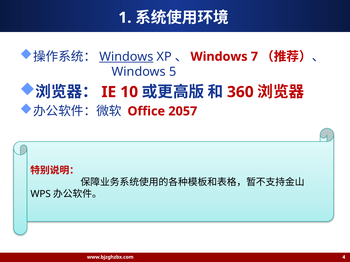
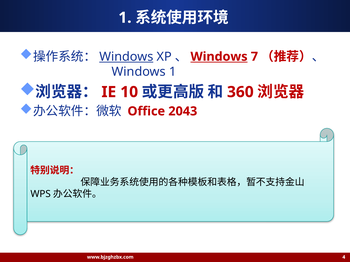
Windows underline: none -> present (219, 57)
Windows 5: 5 -> 1 (173, 72)
2057: 2057 -> 2043 (183, 111)
